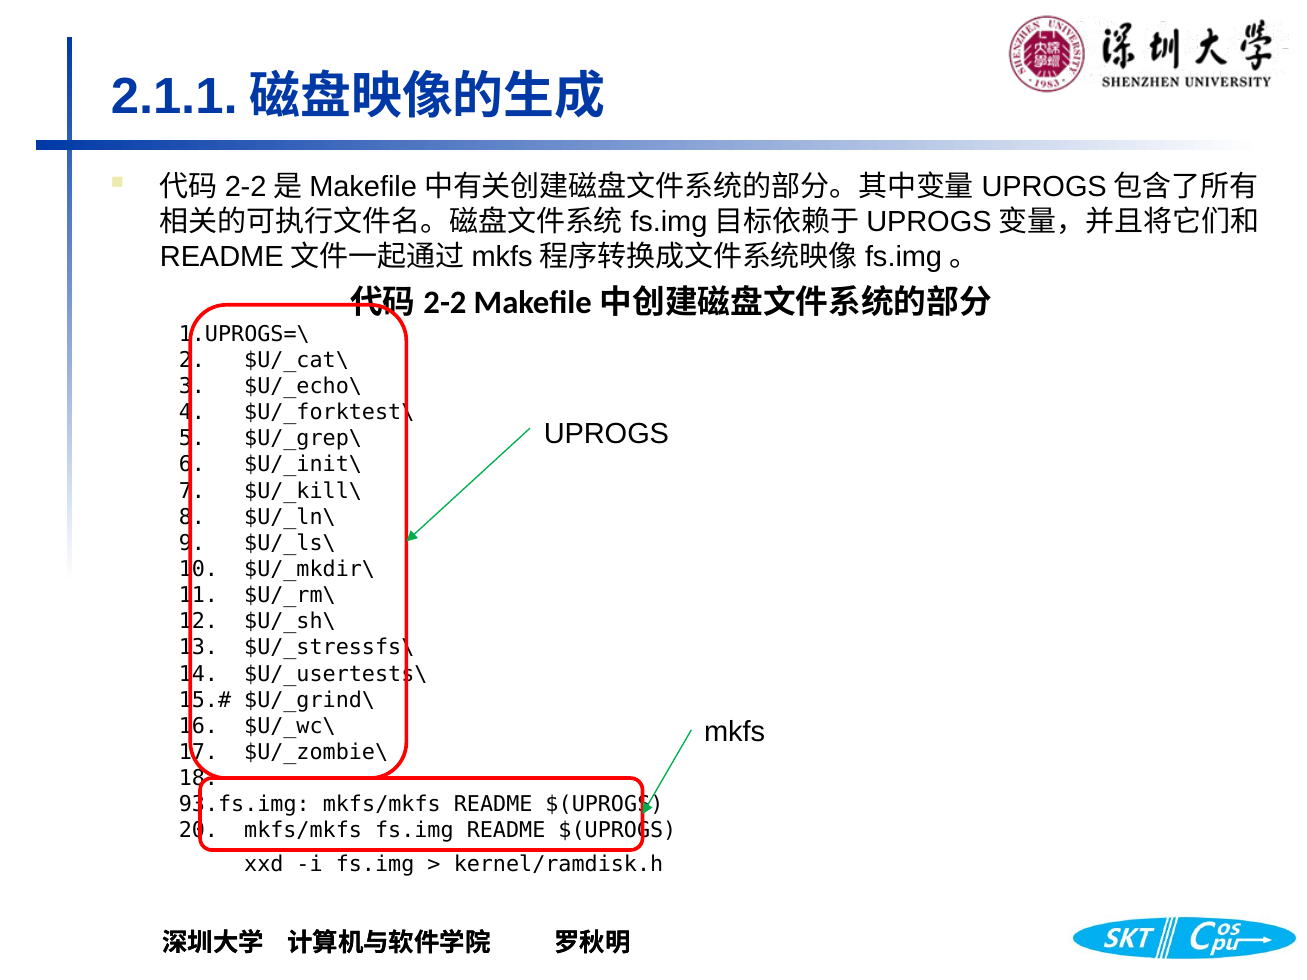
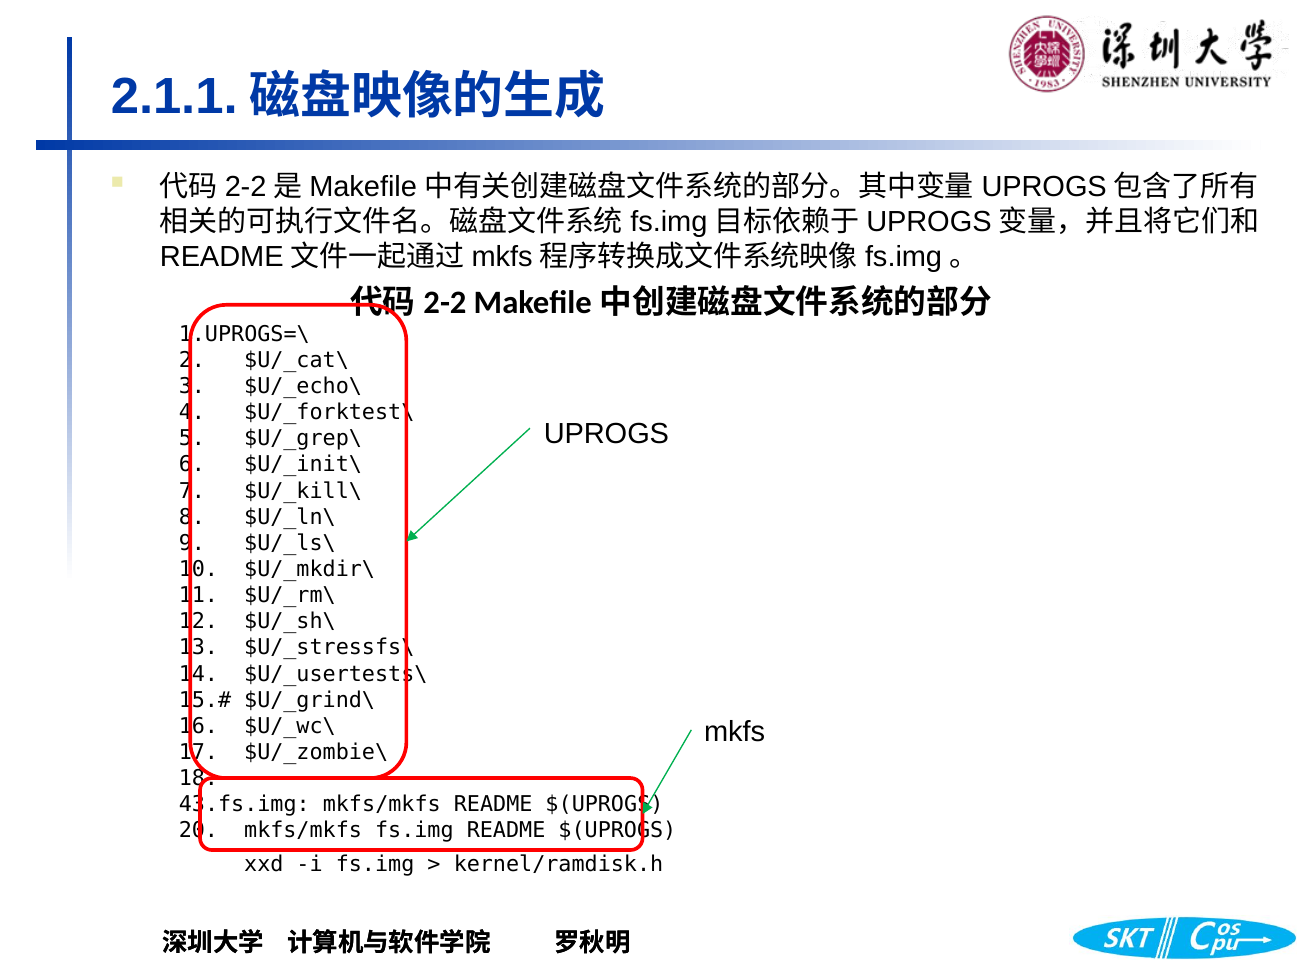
93.fs.img: 93.fs.img -> 43.fs.img (244, 805)
